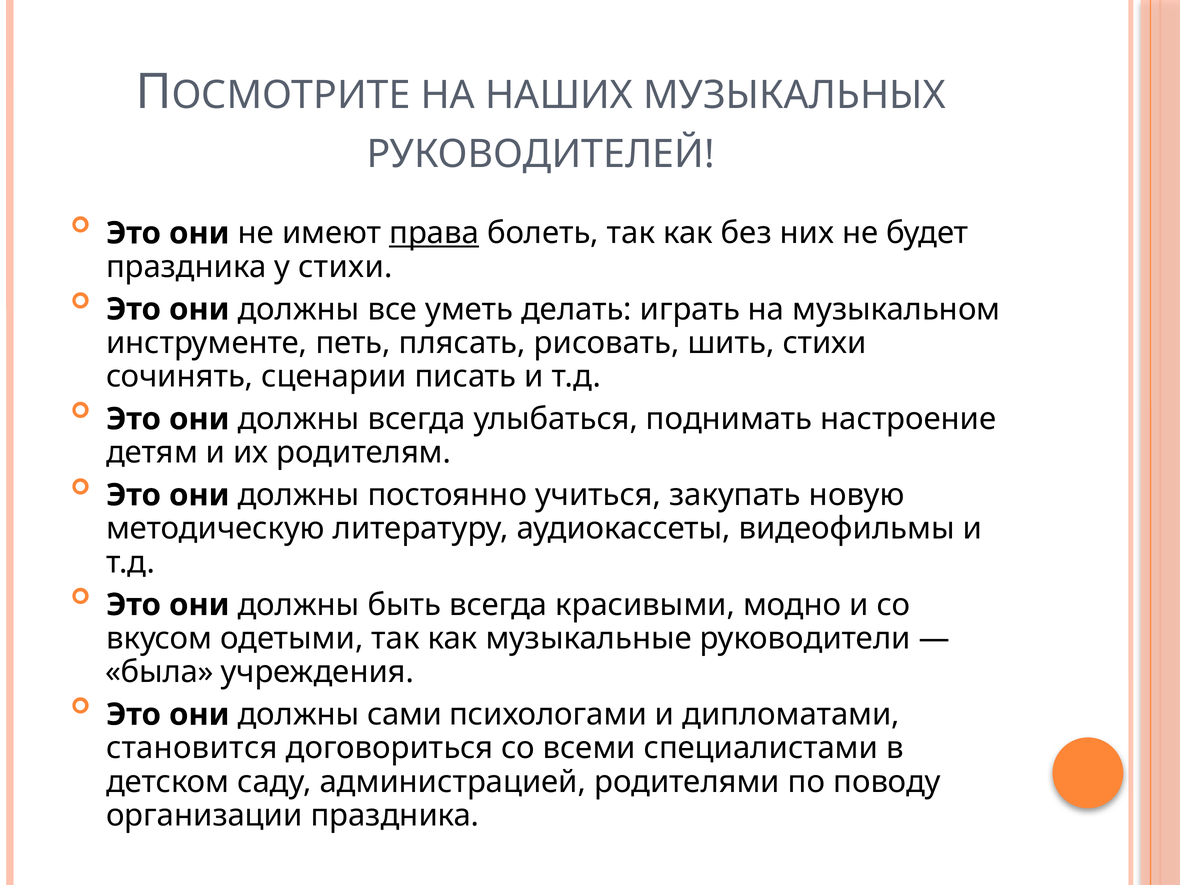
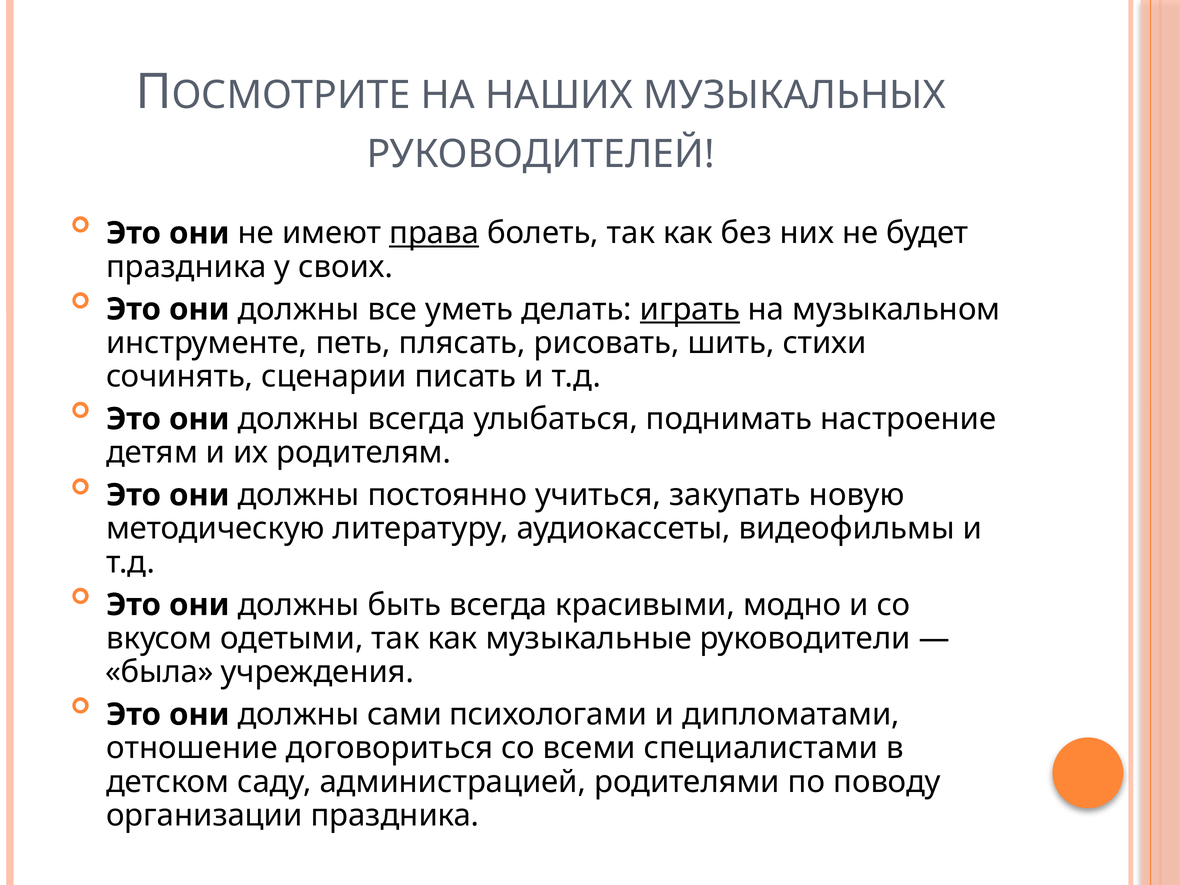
у стихи: стихи -> своих (346, 267)
играть underline: none -> present (690, 309)
становится: становится -> отношение (192, 748)
